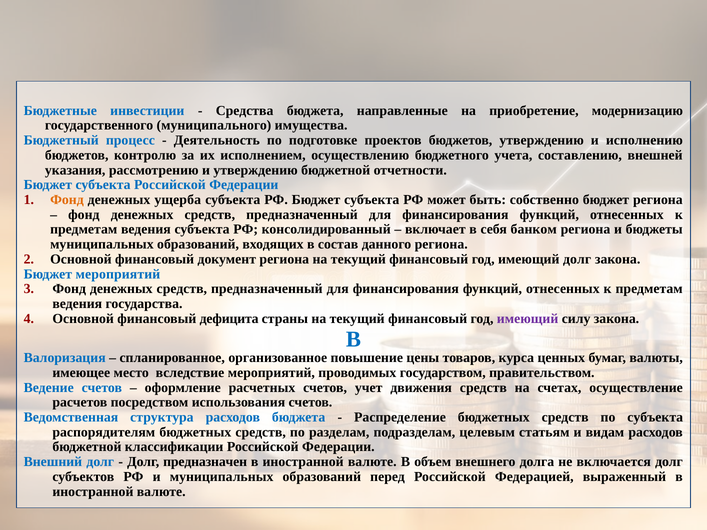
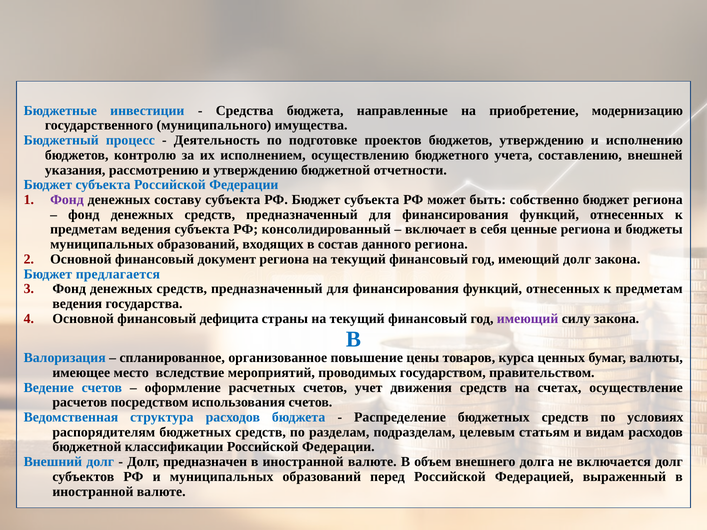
Фонд colour: orange -> purple (67, 200)
ущерба: ущерба -> составу (178, 200)
банком: банком -> ценные (534, 230)
Бюджет мероприятий: мероприятий -> предлагается (118, 274)
по субъекта: субъекта -> условиях (655, 417)
